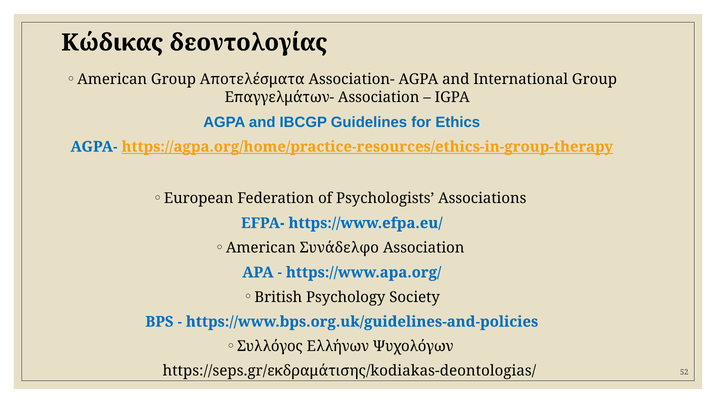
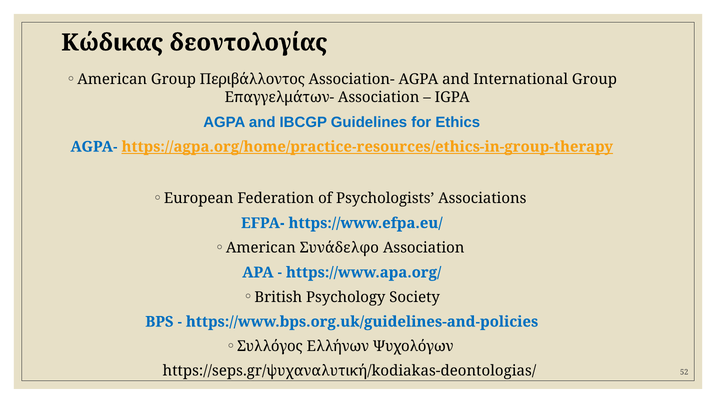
Αποτελέσματα: Αποτελέσματα -> Περιβάλλοντος (252, 79)
https://seps.gr/εκδραμάτισης/kodiakas-deontologias/: https://seps.gr/εκδραμάτισης/kodiakas-deontologias/ -> https://seps.gr/ψυχαναλυτική/kodiakas-deontologias/ (349, 371)
